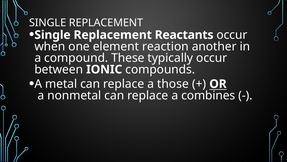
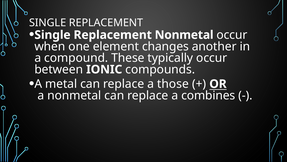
Replacement Reactants: Reactants -> Nonmetal (184, 35)
reaction: reaction -> changes (165, 46)
